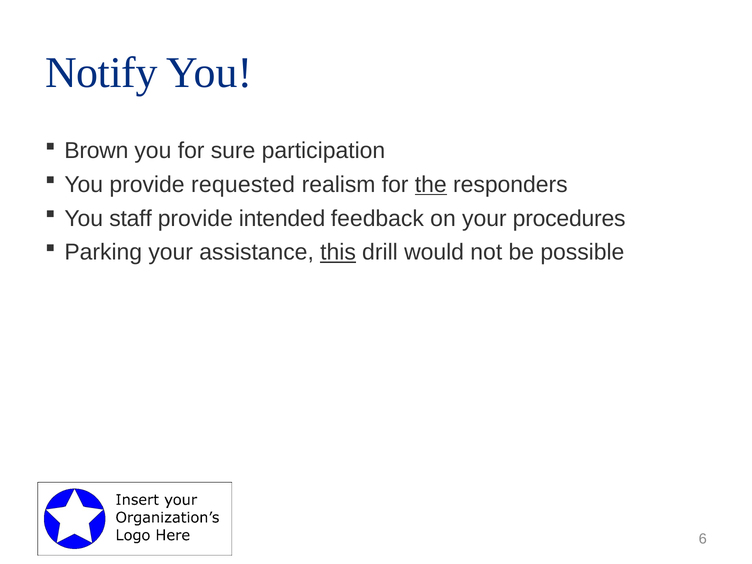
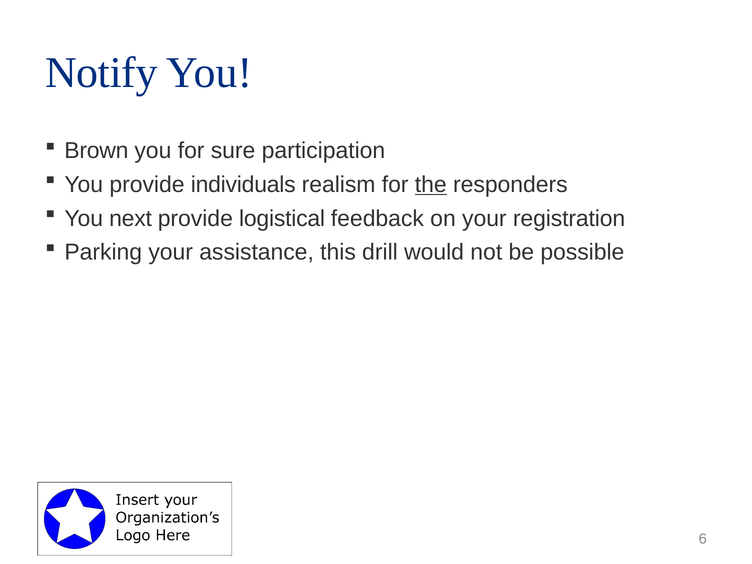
requested: requested -> individuals (243, 185)
staff: staff -> next (131, 218)
intended: intended -> logistical (282, 218)
procedures: procedures -> registration (569, 218)
this underline: present -> none (338, 252)
